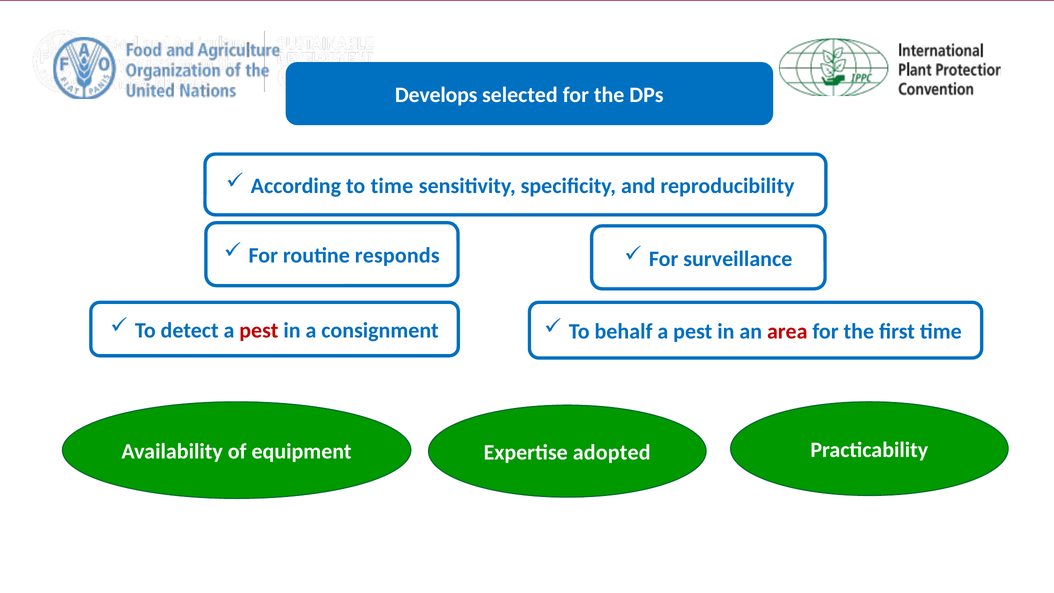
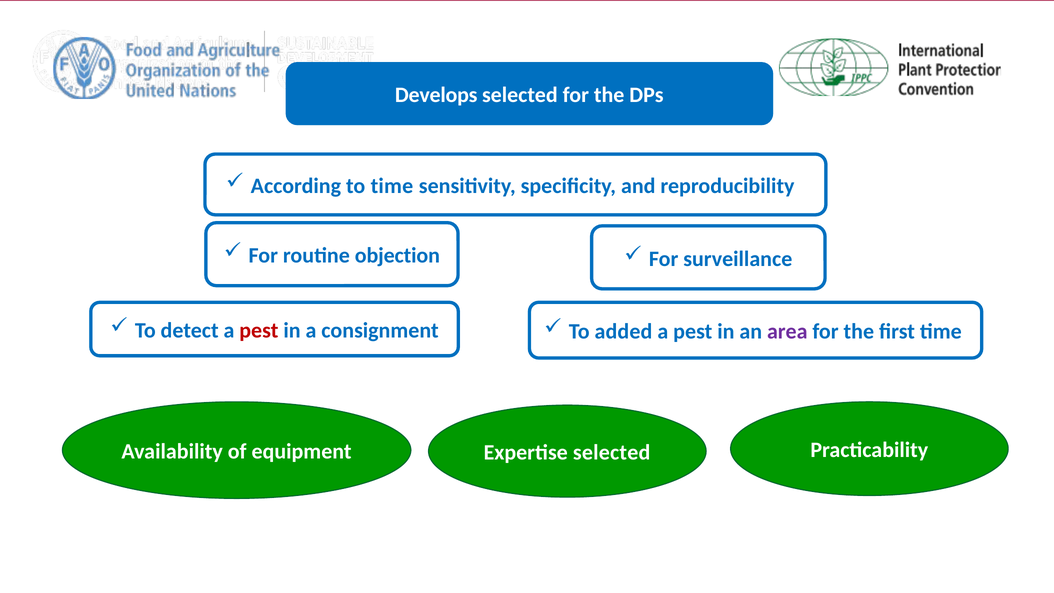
responds: responds -> objection (397, 256)
behalf: behalf -> added (623, 332)
area colour: red -> purple (787, 332)
Expertise adopted: adopted -> selected (612, 453)
